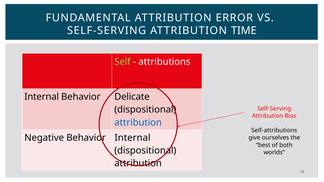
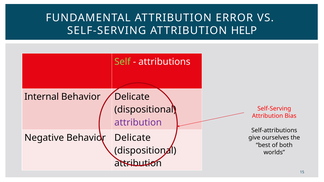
TIME: TIME -> HELP (244, 31)
attribution colour: blue -> purple (138, 123)
Internal: Internal -> Delicate (133, 138)
